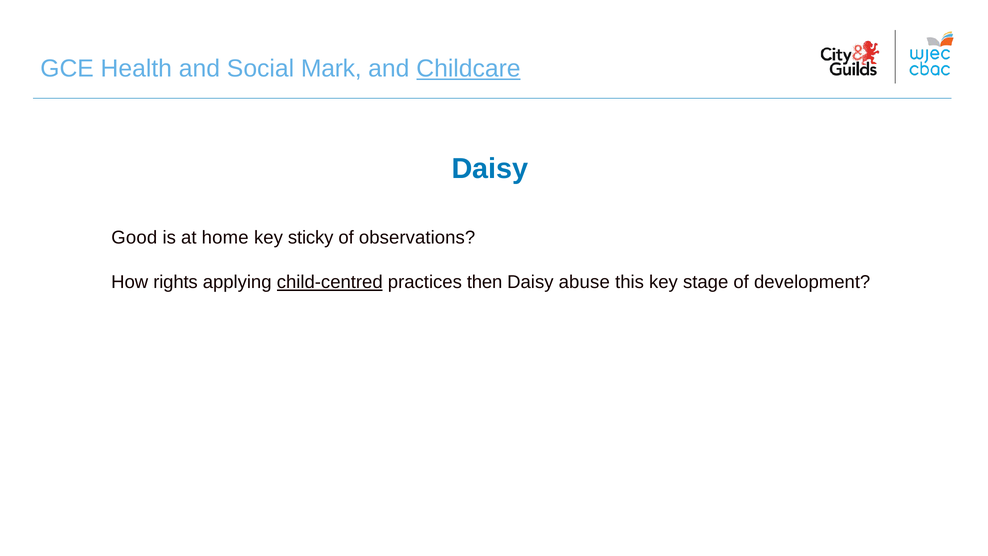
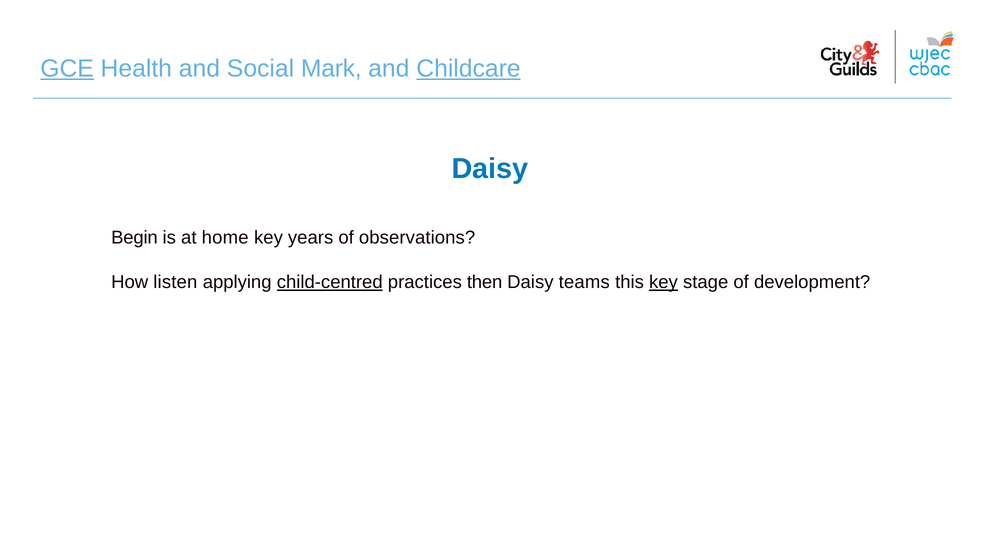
GCE underline: none -> present (67, 69)
Good: Good -> Begin (134, 238)
sticky: sticky -> years (311, 238)
rights: rights -> listen (175, 282)
abuse: abuse -> teams (584, 282)
key underline: none -> present (663, 282)
